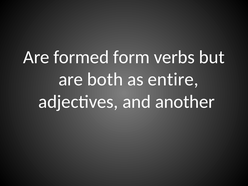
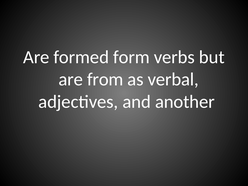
both: both -> from (105, 79)
entire: entire -> verbal (173, 79)
